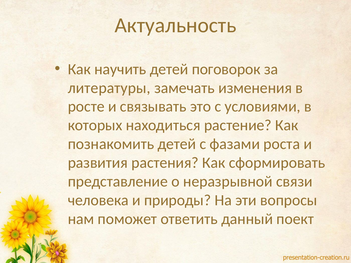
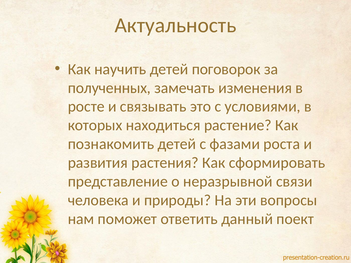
литературы: литературы -> полученных (109, 88)
